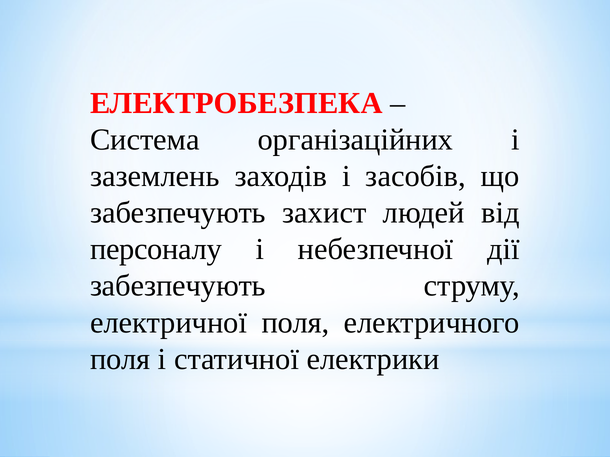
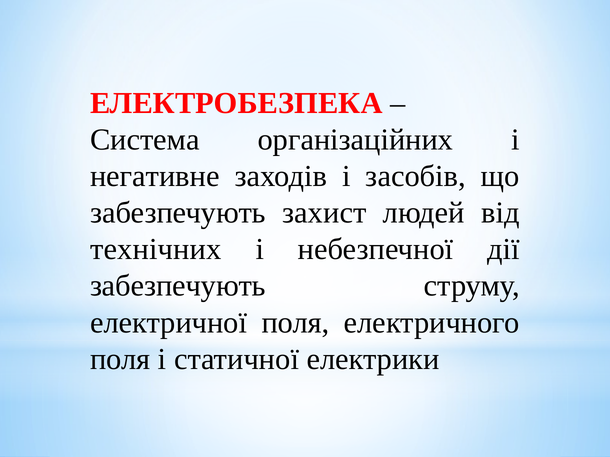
заземлень: заземлень -> негативне (155, 176)
персоналу: персоналу -> технічних (156, 250)
